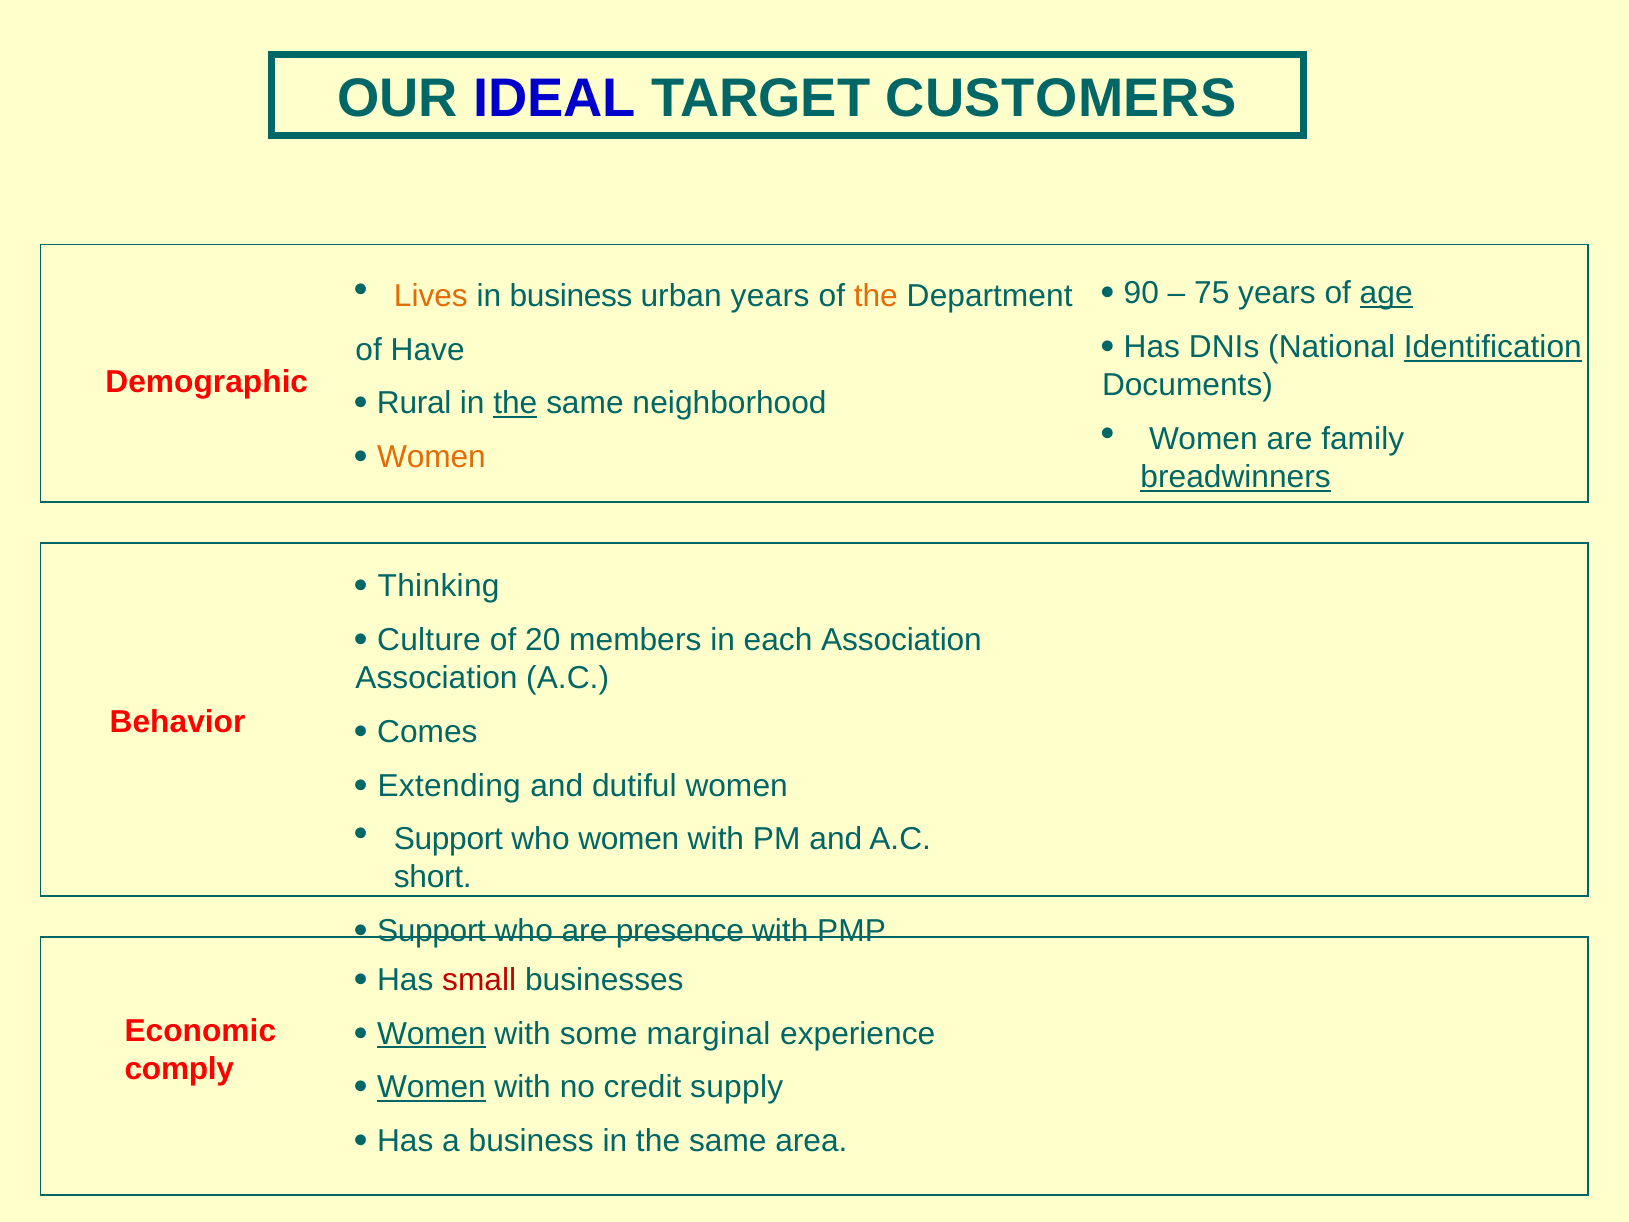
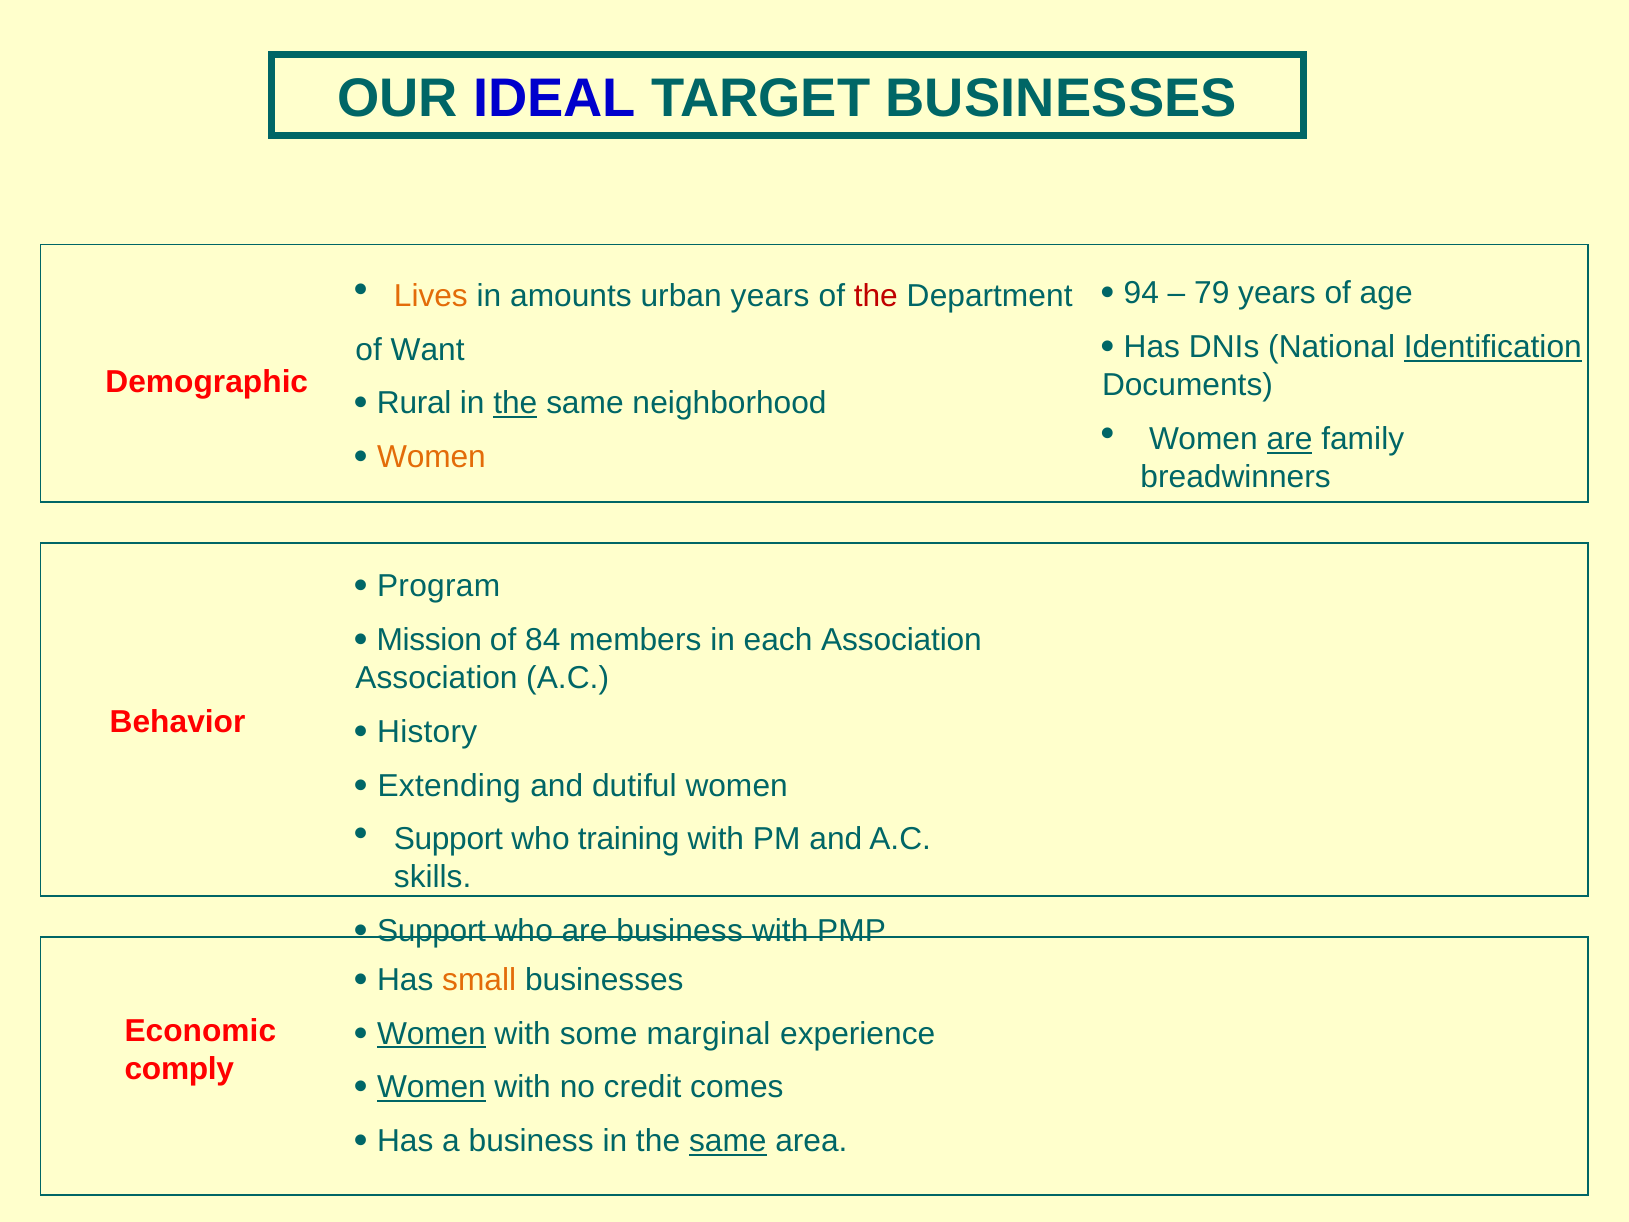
TARGET CUSTOMERS: CUSTOMERS -> BUSINESSES (1061, 99)
in business: business -> amounts (571, 296)
the colour: orange -> red (876, 296)
90: 90 -> 94 (1141, 293)
75: 75 -> 79 (1212, 293)
age underline: present -> none (1386, 293)
Have: Have -> Want (428, 350)
are underline: none -> present (1289, 439)
breadwinners underline: present -> none (1236, 477)
Thinking: Thinking -> Program (439, 586)
Culture: Culture -> Mission (429, 640)
20: 20 -> 84 (543, 640)
Comes: Comes -> History (427, 732)
who women: women -> training (629, 839)
short: short -> skills (433, 877)
are presence: presence -> business (680, 931)
small colour: red -> orange (479, 980)
supply: supply -> comes (737, 1087)
same underline: none -> present (728, 1141)
